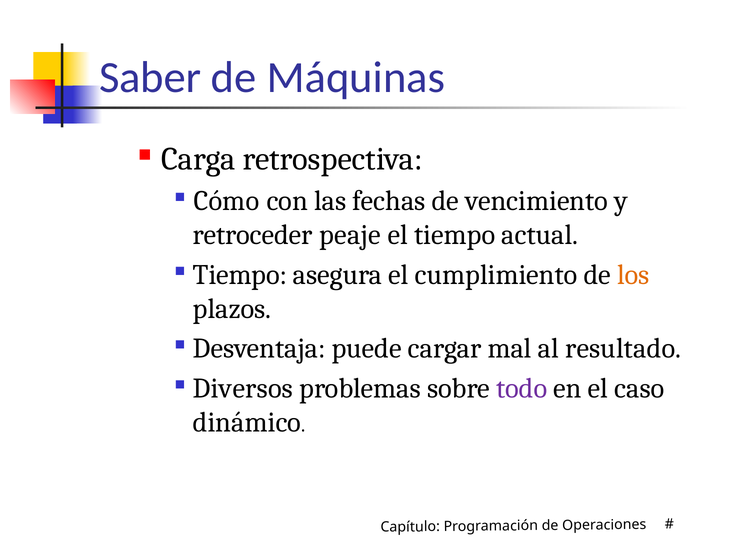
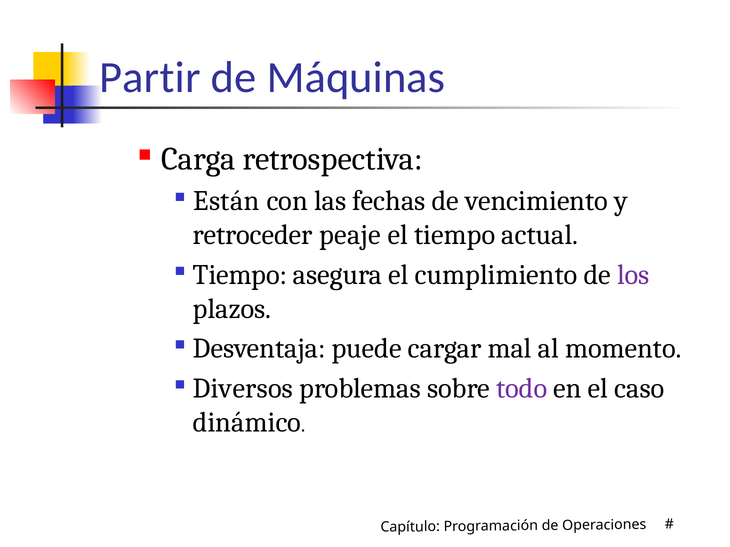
Saber: Saber -> Partir (150, 78)
Cómo: Cómo -> Están (226, 201)
los colour: orange -> purple (633, 275)
resultado: resultado -> momento (623, 349)
